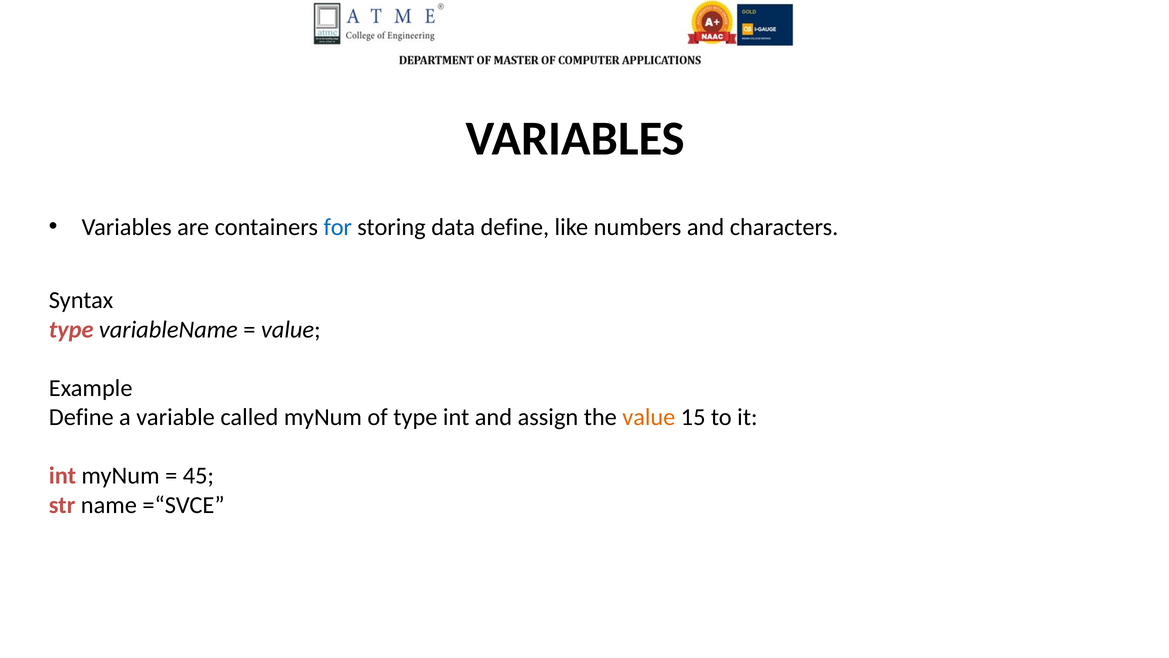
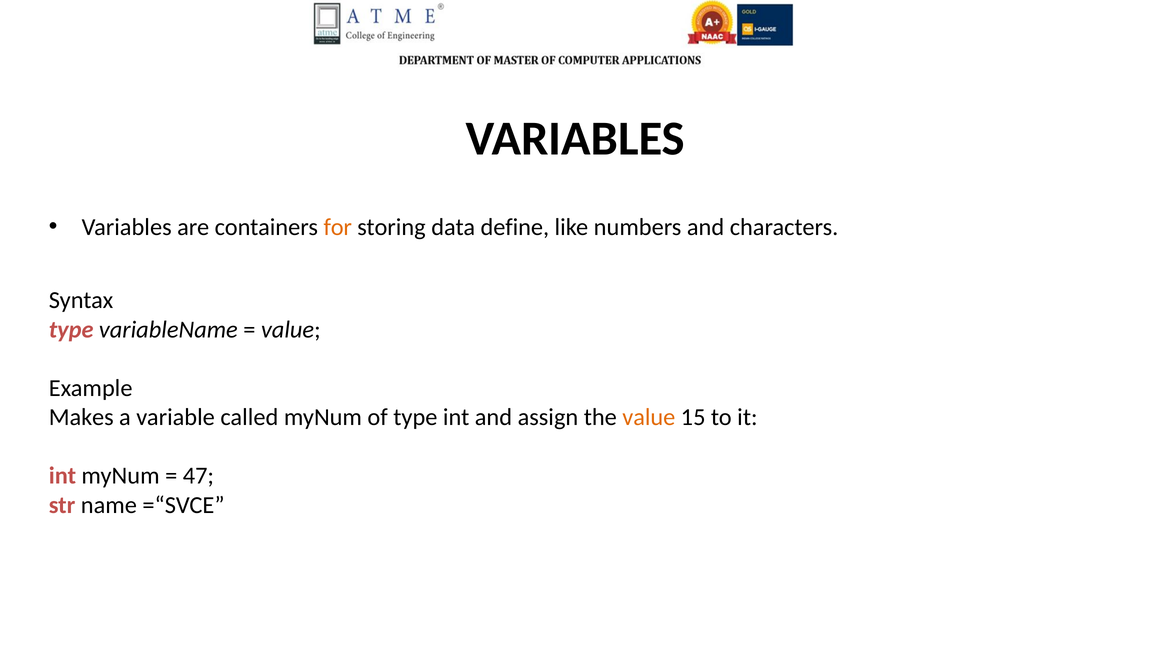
for colour: blue -> orange (338, 227)
Define: Define -> Makes (81, 417)
45: 45 -> 47 (198, 476)
